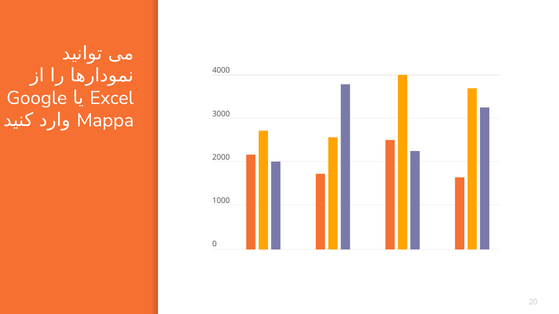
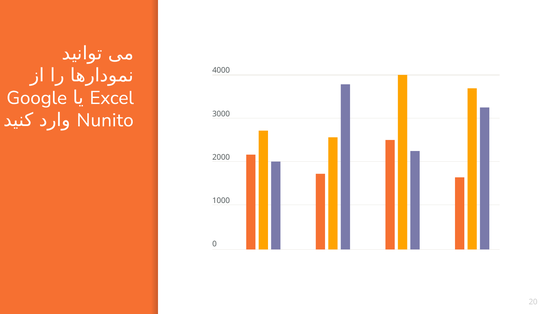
Mappa: Mappa -> Nunito (105, 120)
